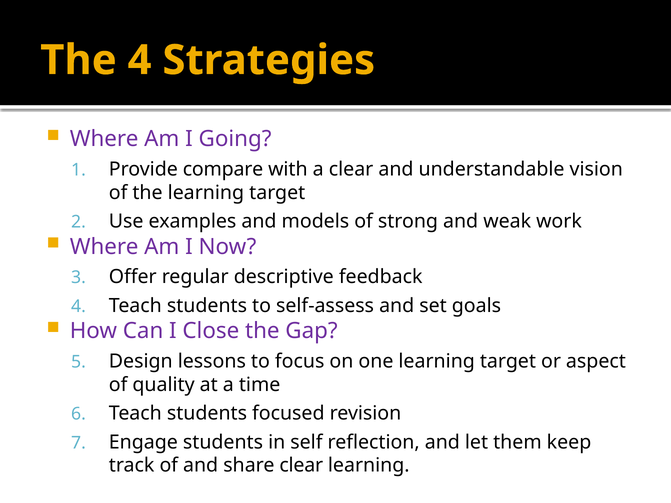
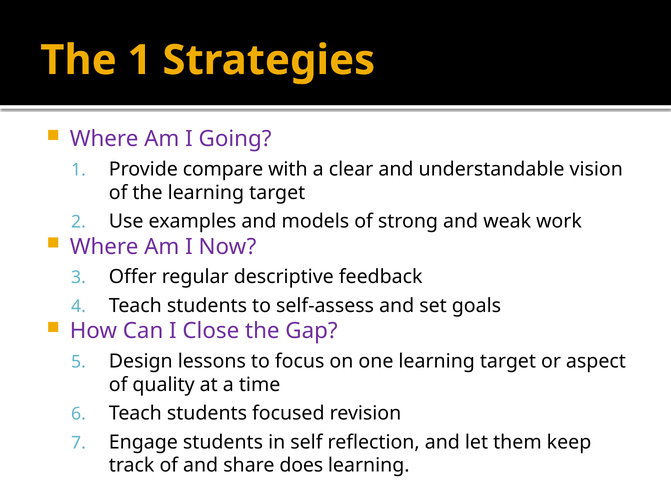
The 4: 4 -> 1 (140, 60)
share clear: clear -> does (301, 466)
